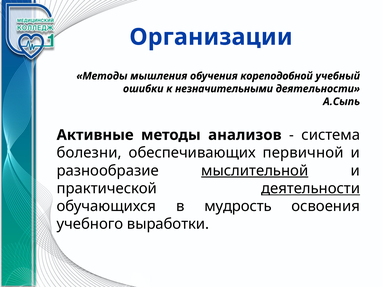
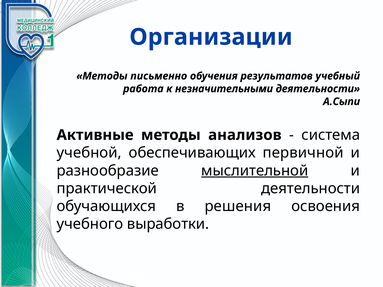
мышления: мышления -> письменно (159, 76)
кореподобной: кореподобной -> результатов (277, 76)
ошибки: ошибки -> работа (143, 89)
А.Сыпь: А.Сыпь -> А.Сыпи (342, 102)
болезни: болезни -> учебной (89, 153)
деятельности underline: present -> none (311, 189)
мудрость: мудрость -> решения (238, 206)
